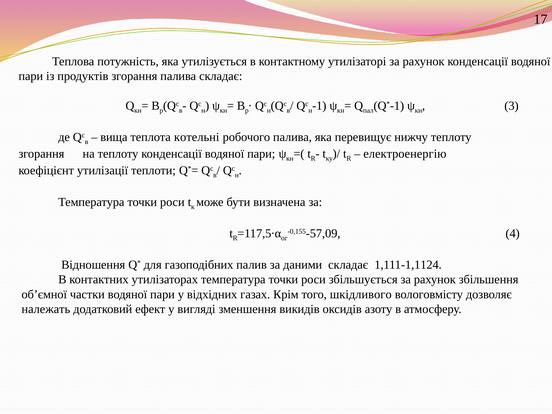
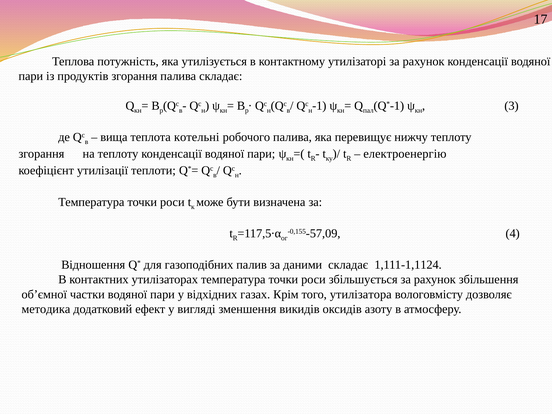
шкідливого: шкідливого -> утилізатора (361, 294)
належать: належать -> методика (46, 309)
